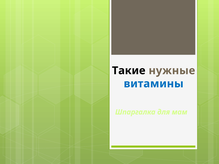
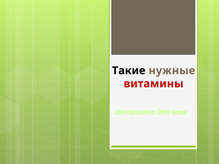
витамины colour: blue -> red (154, 84)
